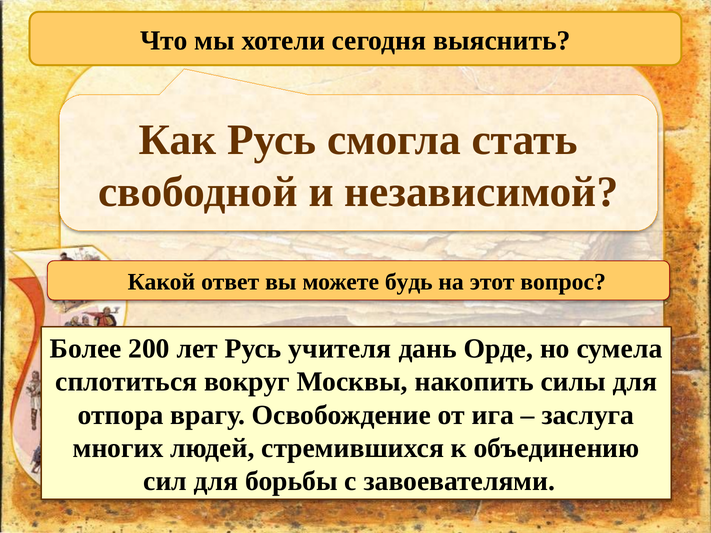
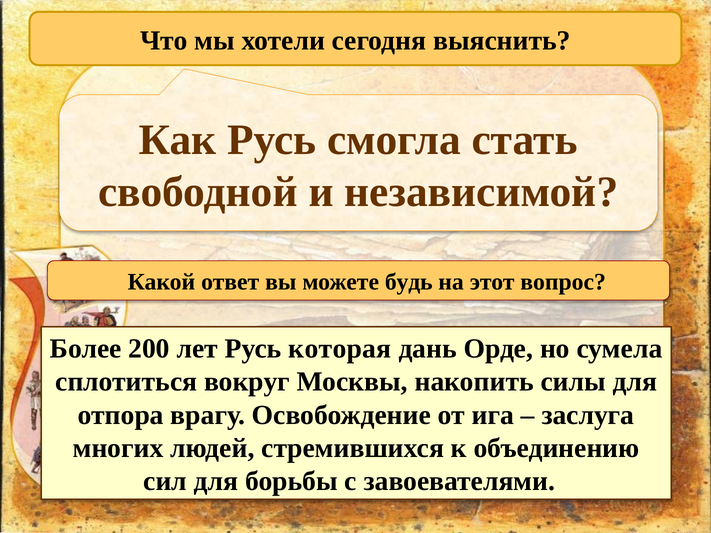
учителя: учителя -> которая (340, 349)
